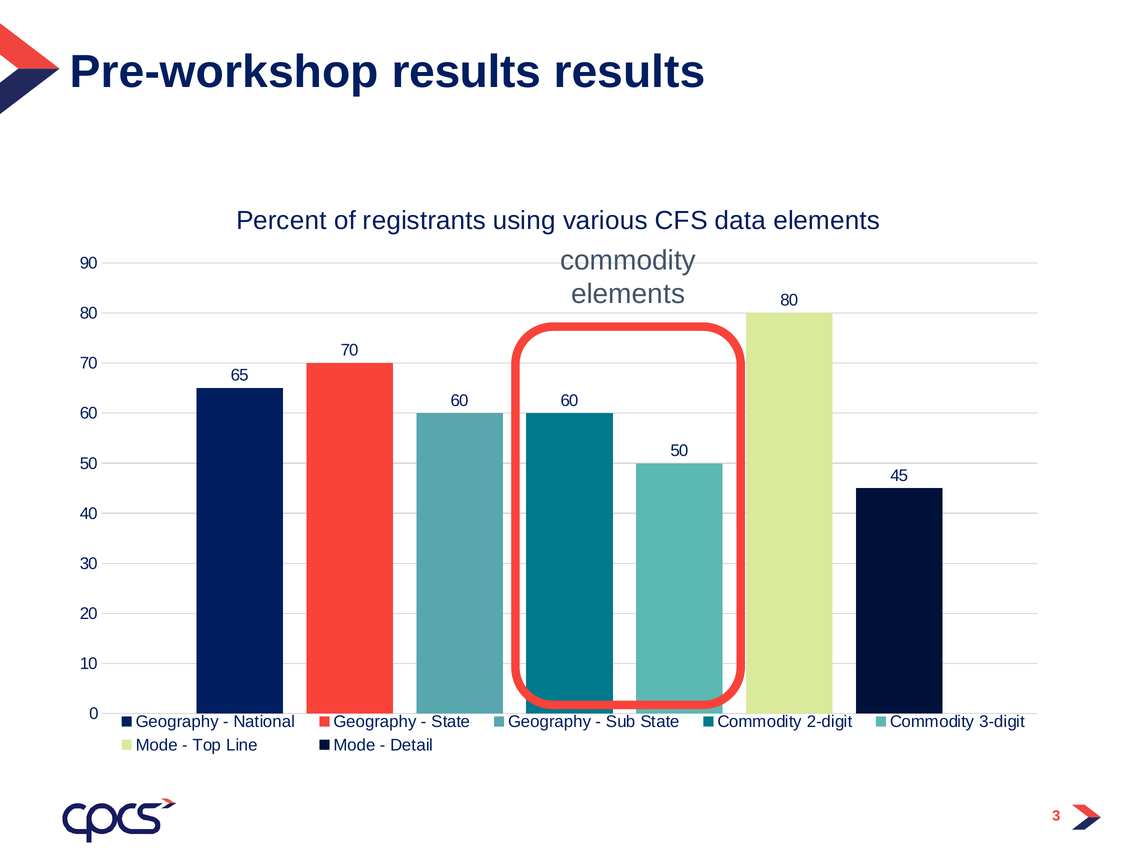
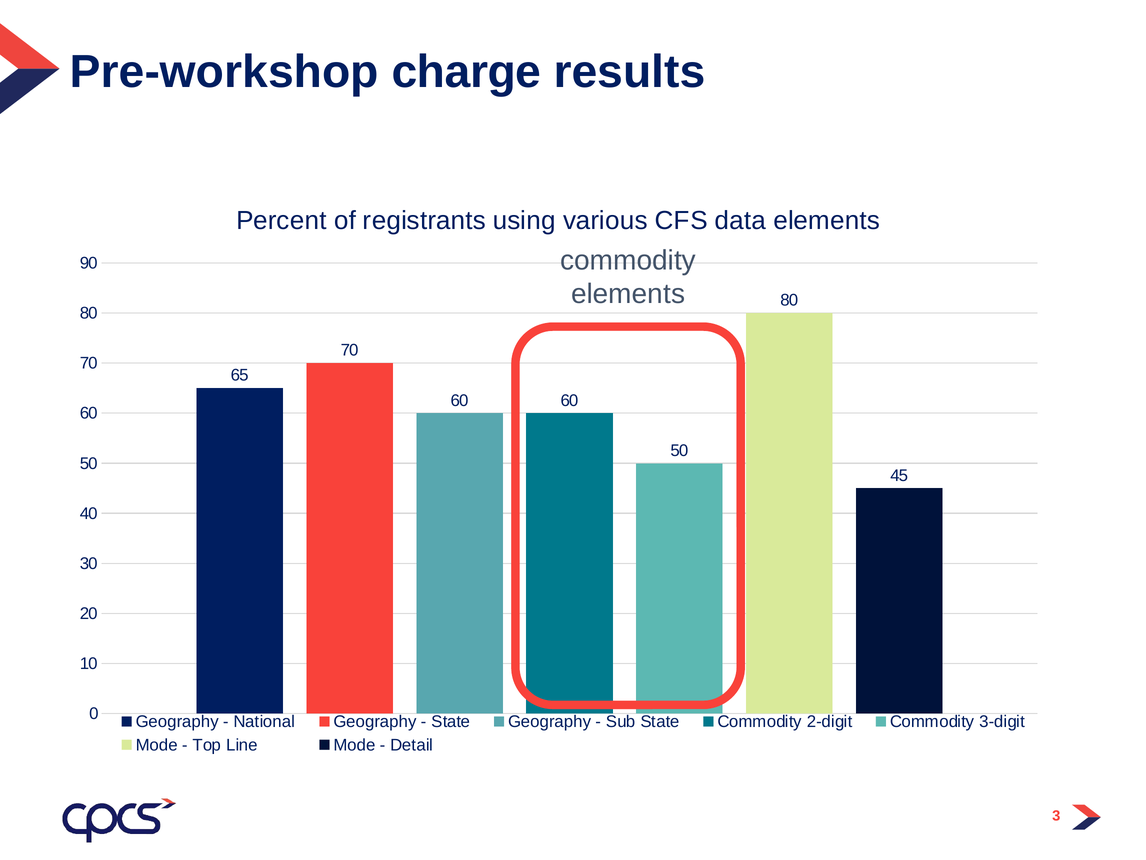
Pre-workshop results: results -> charge (466, 72)
